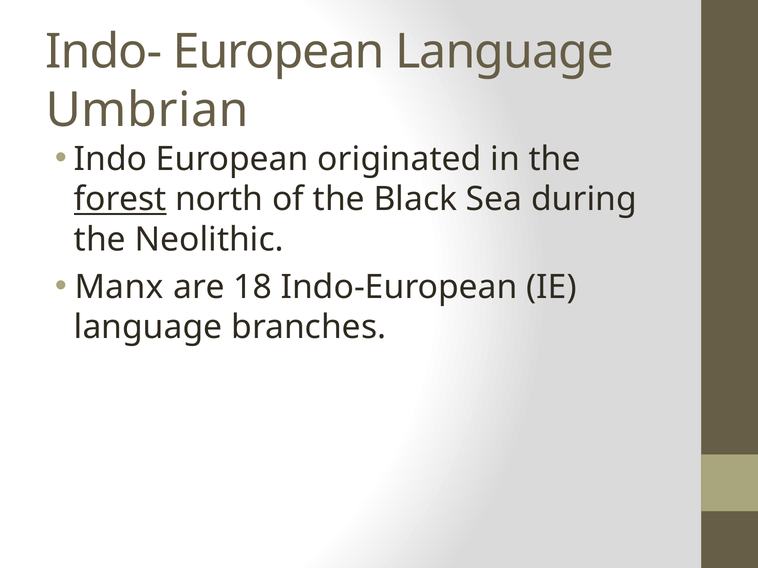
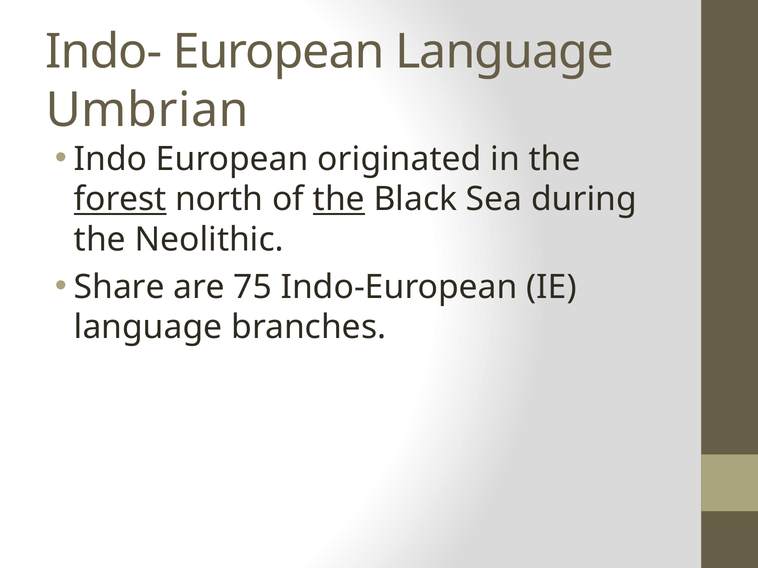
the underline: none -> present (339, 200)
Manx: Manx -> Share (119, 287)
18: 18 -> 75 (253, 287)
